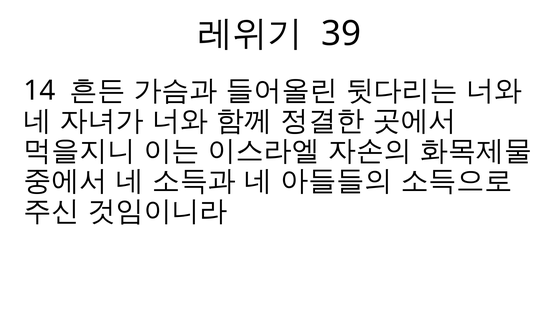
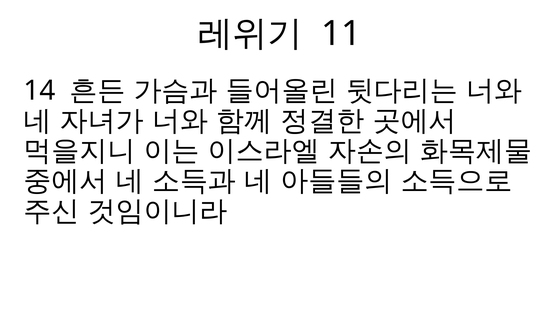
39: 39 -> 11 (341, 34)
